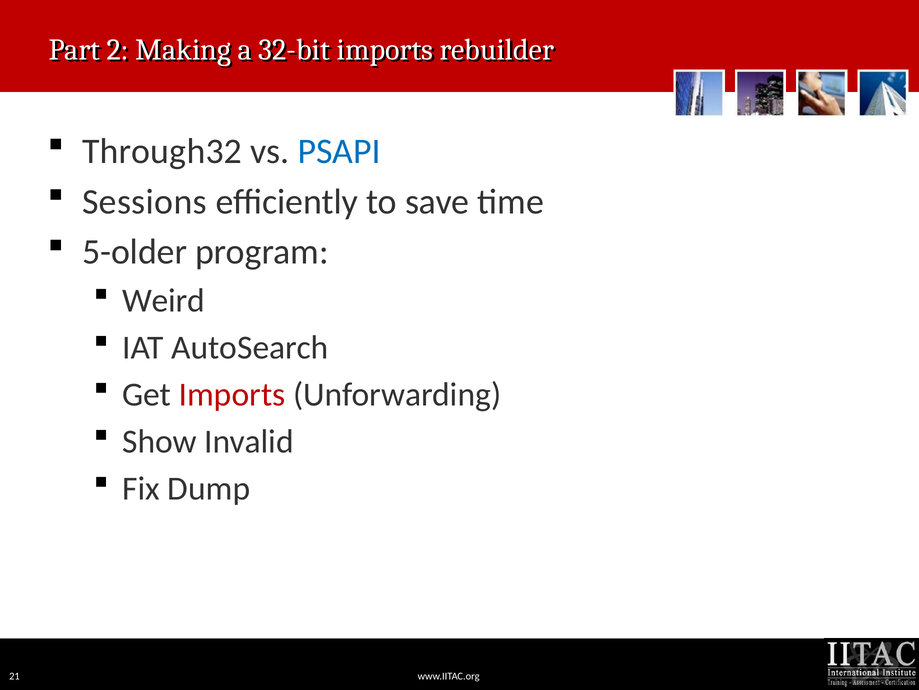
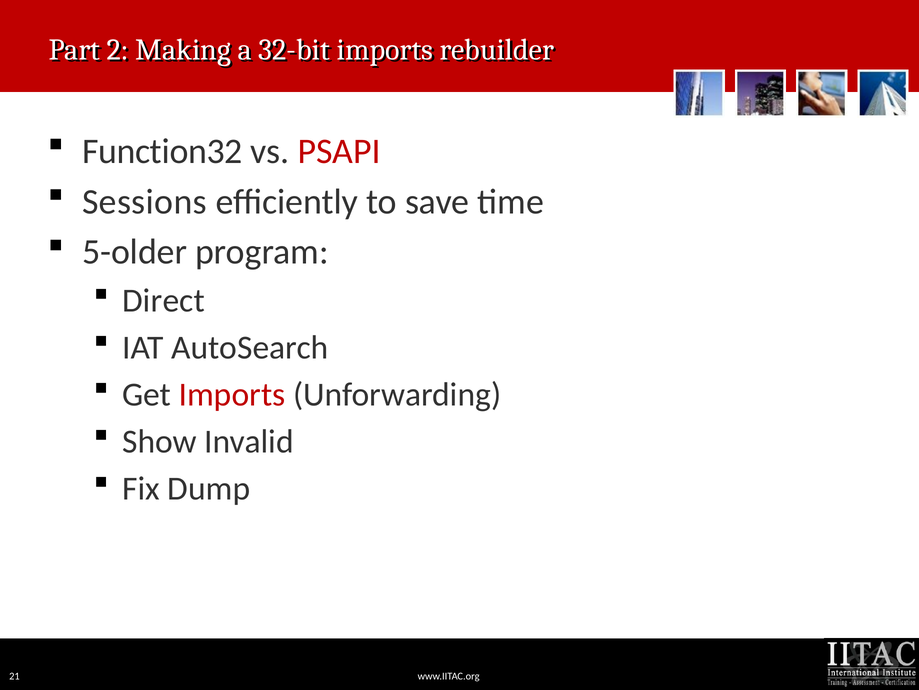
Through32: Through32 -> Function32 (162, 151)
PSAPI colour: blue -> red (339, 151)
Weird: Weird -> Direct (164, 300)
